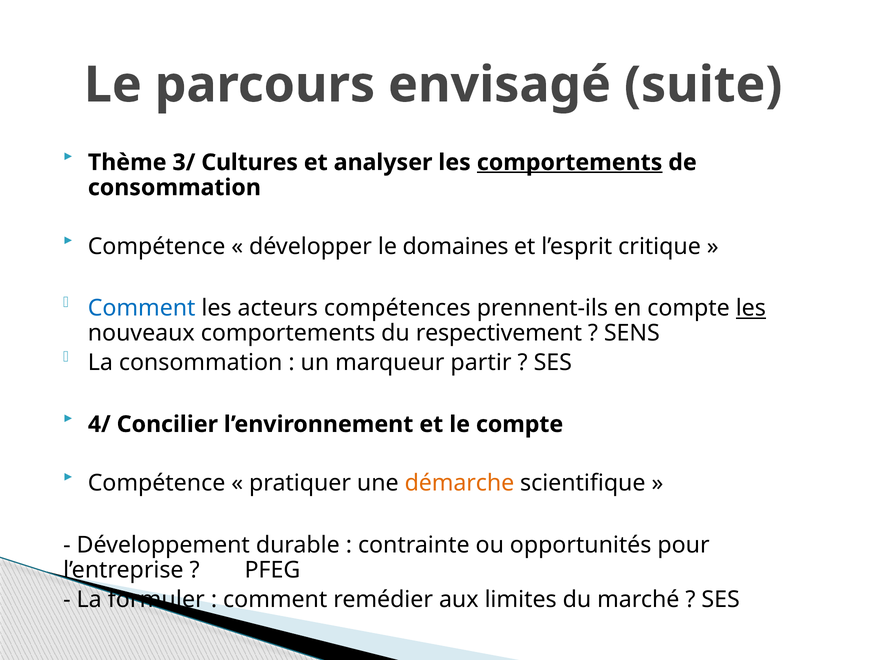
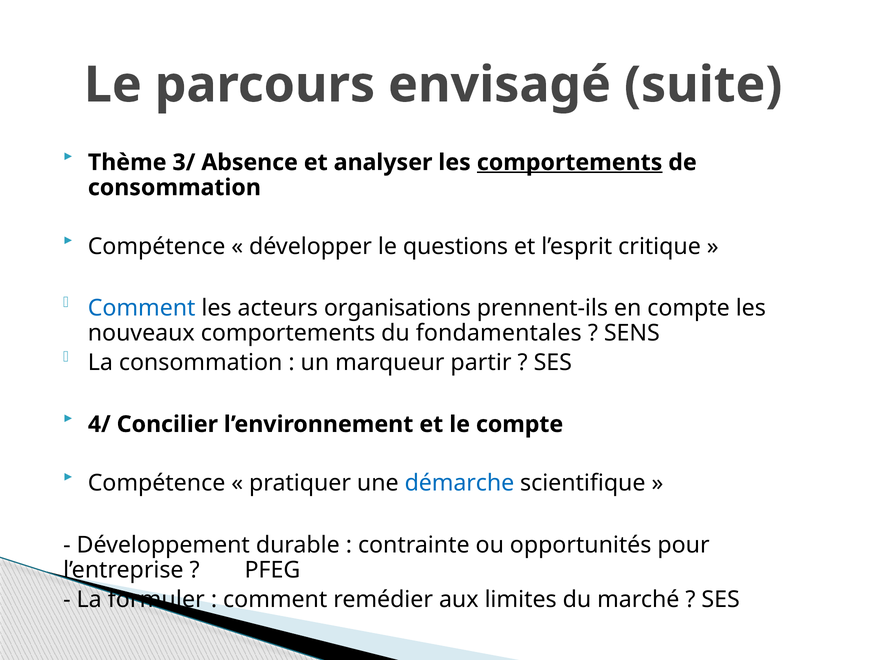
Cultures: Cultures -> Absence (250, 162)
domaines: domaines -> questions (456, 246)
compétences: compétences -> organisations (397, 308)
les underline: present -> none (751, 308)
respectivement: respectivement -> fondamentales (499, 333)
démarche colour: orange -> blue (459, 483)
